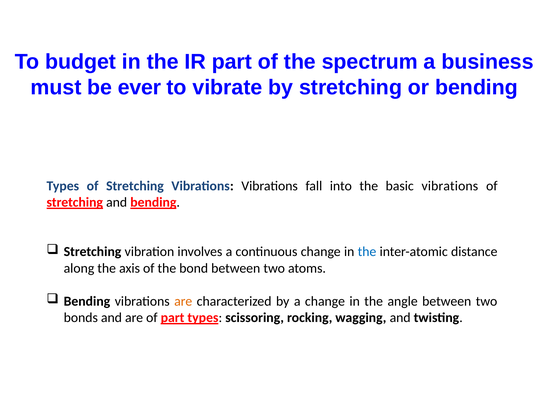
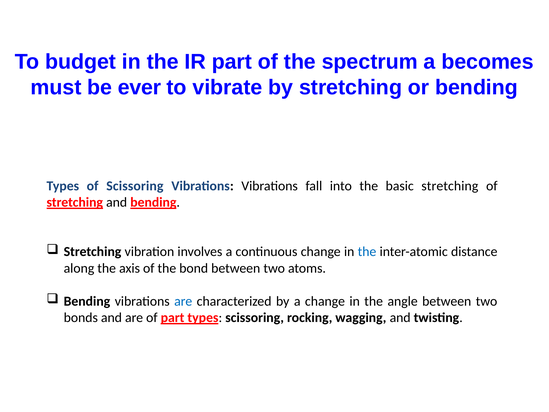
business: business -> becomes (488, 62)
Types of Stretching: Stretching -> Scissoring (135, 186)
basic vibrations: vibrations -> stretching (450, 186)
are colour: orange -> blue (183, 301)
